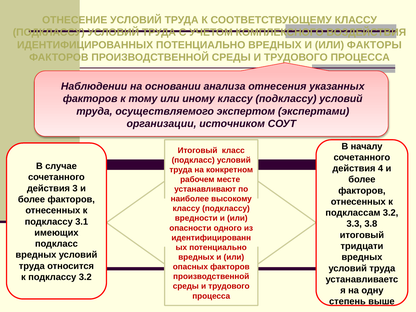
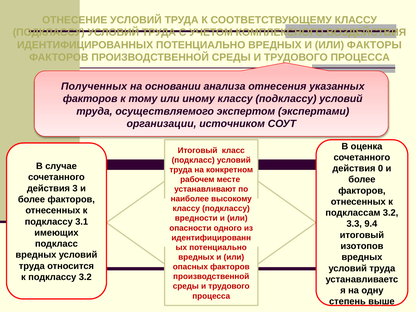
Наблюдении: Наблюдении -> Полученных (94, 86)
началу: началу -> оценка (367, 146)
4: 4 -> 0 (381, 168)
3.8: 3.8 -> 9.4 (371, 224)
тридцати: тридцати -> изотопов (362, 246)
